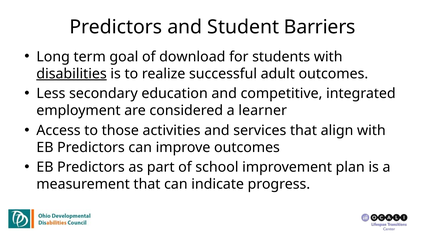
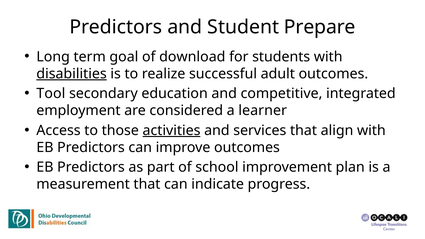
Barriers: Barriers -> Prepare (320, 27)
Less: Less -> Tool (51, 94)
activities underline: none -> present (172, 130)
